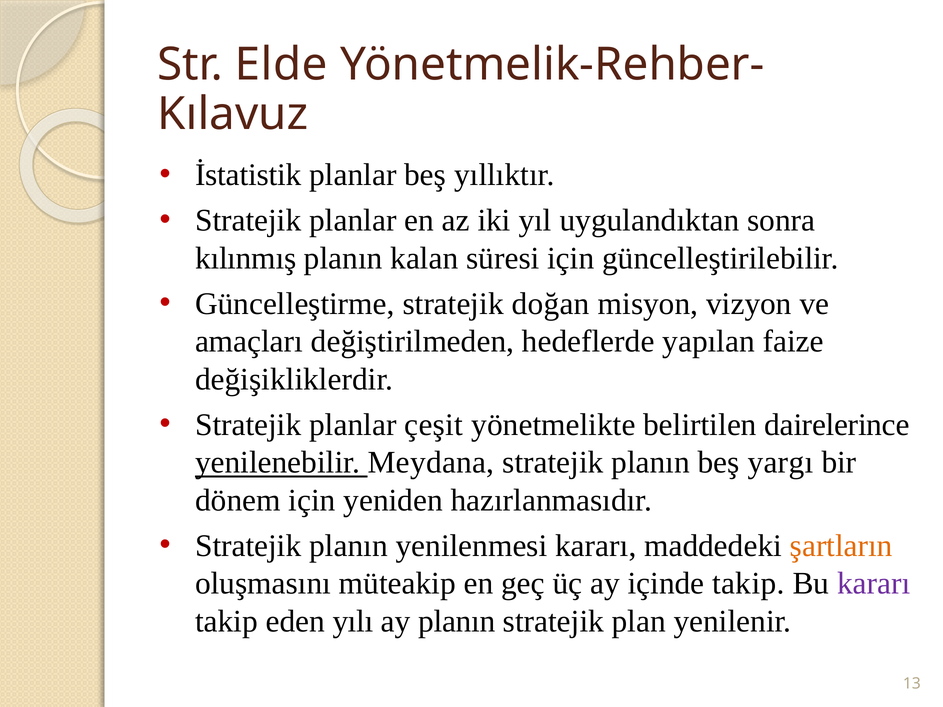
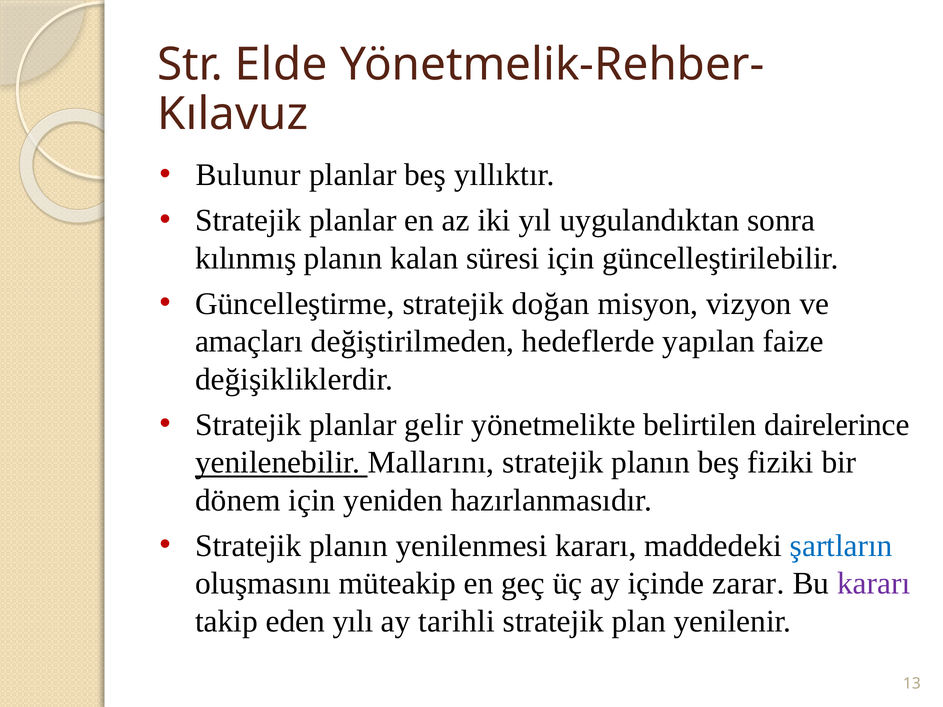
İstatistik: İstatistik -> Bulunur (248, 175)
çeşit: çeşit -> gelir (434, 425)
Meydana: Meydana -> Mallarını (431, 463)
yargı: yargı -> fiziki (781, 463)
şartların colour: orange -> blue (841, 546)
içinde takip: takip -> zarar (748, 584)
ay planın: planın -> tarihli (456, 621)
